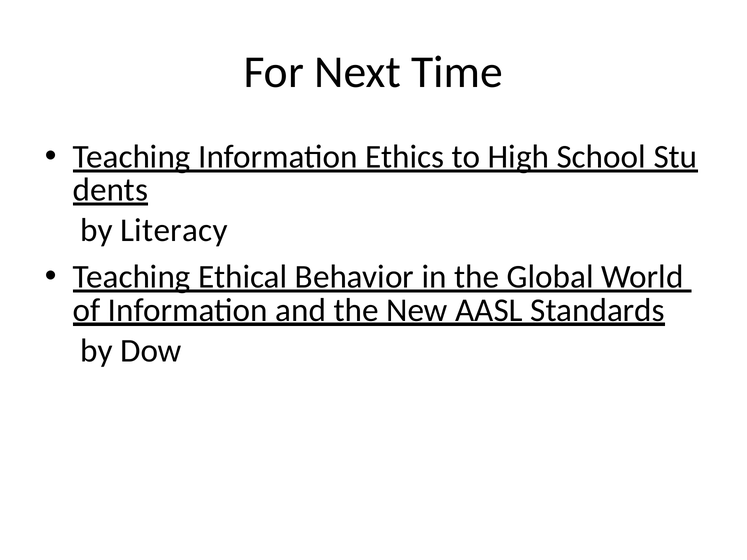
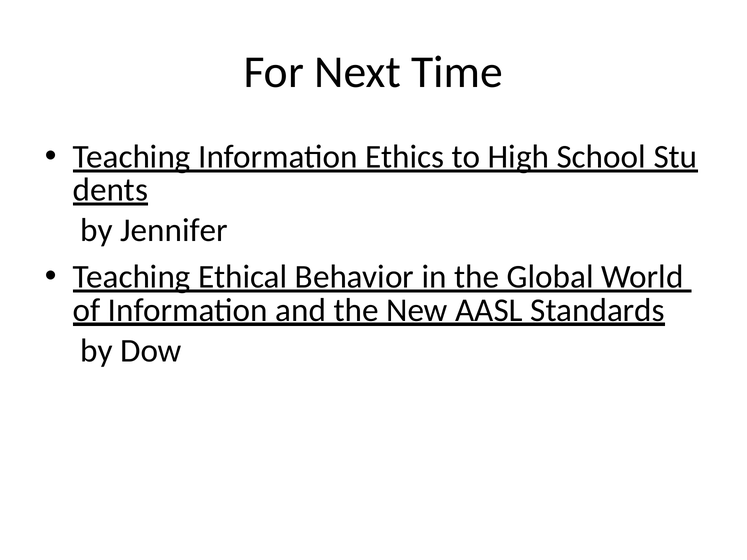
Literacy: Literacy -> Jennifer (174, 230)
